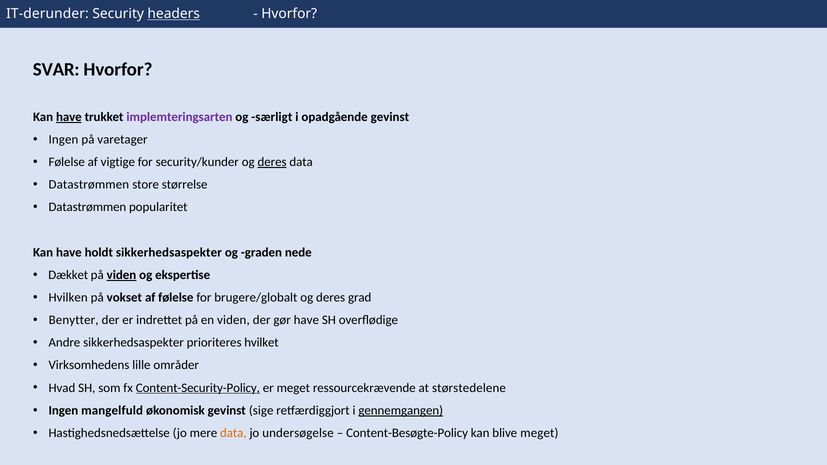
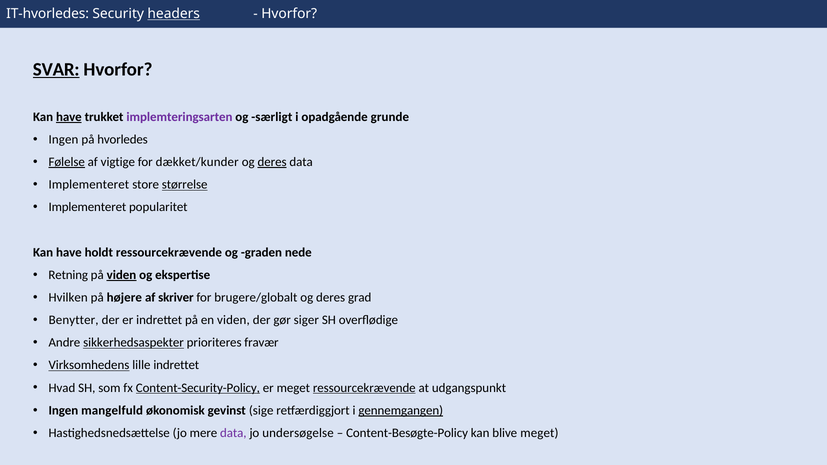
IT-derunder: IT-derunder -> IT-hvorledes (48, 14)
SVAR underline: none -> present (56, 69)
opadgående gevinst: gevinst -> grunde (390, 117)
varetager: varetager -> hvorledes (123, 140)
Følelse underline: none -> present (67, 162)
security/kunder: security/kunder -> dækket/kunder (197, 162)
Datastrømmen: Datastrømmen -> Implementeret (89, 185)
størrelse underline: none -> present (185, 185)
Datastrømmen: Datastrømmen -> Implementeret (87, 207)
holdt sikkerhedsaspekter: sikkerhedsaspekter -> ressourcekrævende (169, 252)
Dækket: Dækket -> Retning (68, 275)
vokset: vokset -> højere (124, 298)
af følelse: følelse -> skriver (176, 298)
gør have: have -> siger (306, 320)
sikkerhedsaspekter underline: none -> present (134, 343)
hvilket: hvilket -> fravær (261, 343)
Virksomhedens underline: none -> present (89, 365)
lille områder: områder -> indrettet (176, 365)
ressourcekrævende underline: none -> present (364, 388)
størstedelene: størstedelene -> udgangspunkt (469, 388)
data colour: orange -> purple (233, 433)
